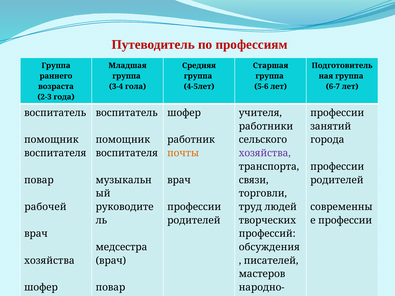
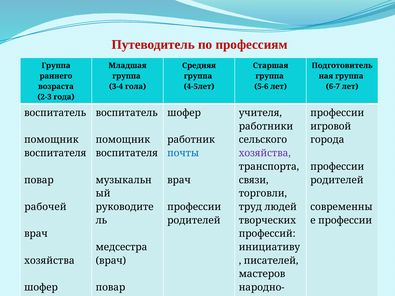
занятий: занятий -> игровой (331, 126)
почты colour: orange -> blue (183, 153)
обсуждения: обсуждения -> инициативу (269, 247)
